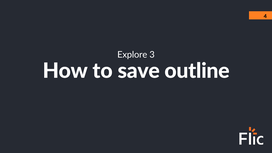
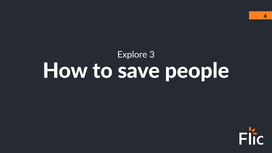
outline: outline -> people (197, 71)
